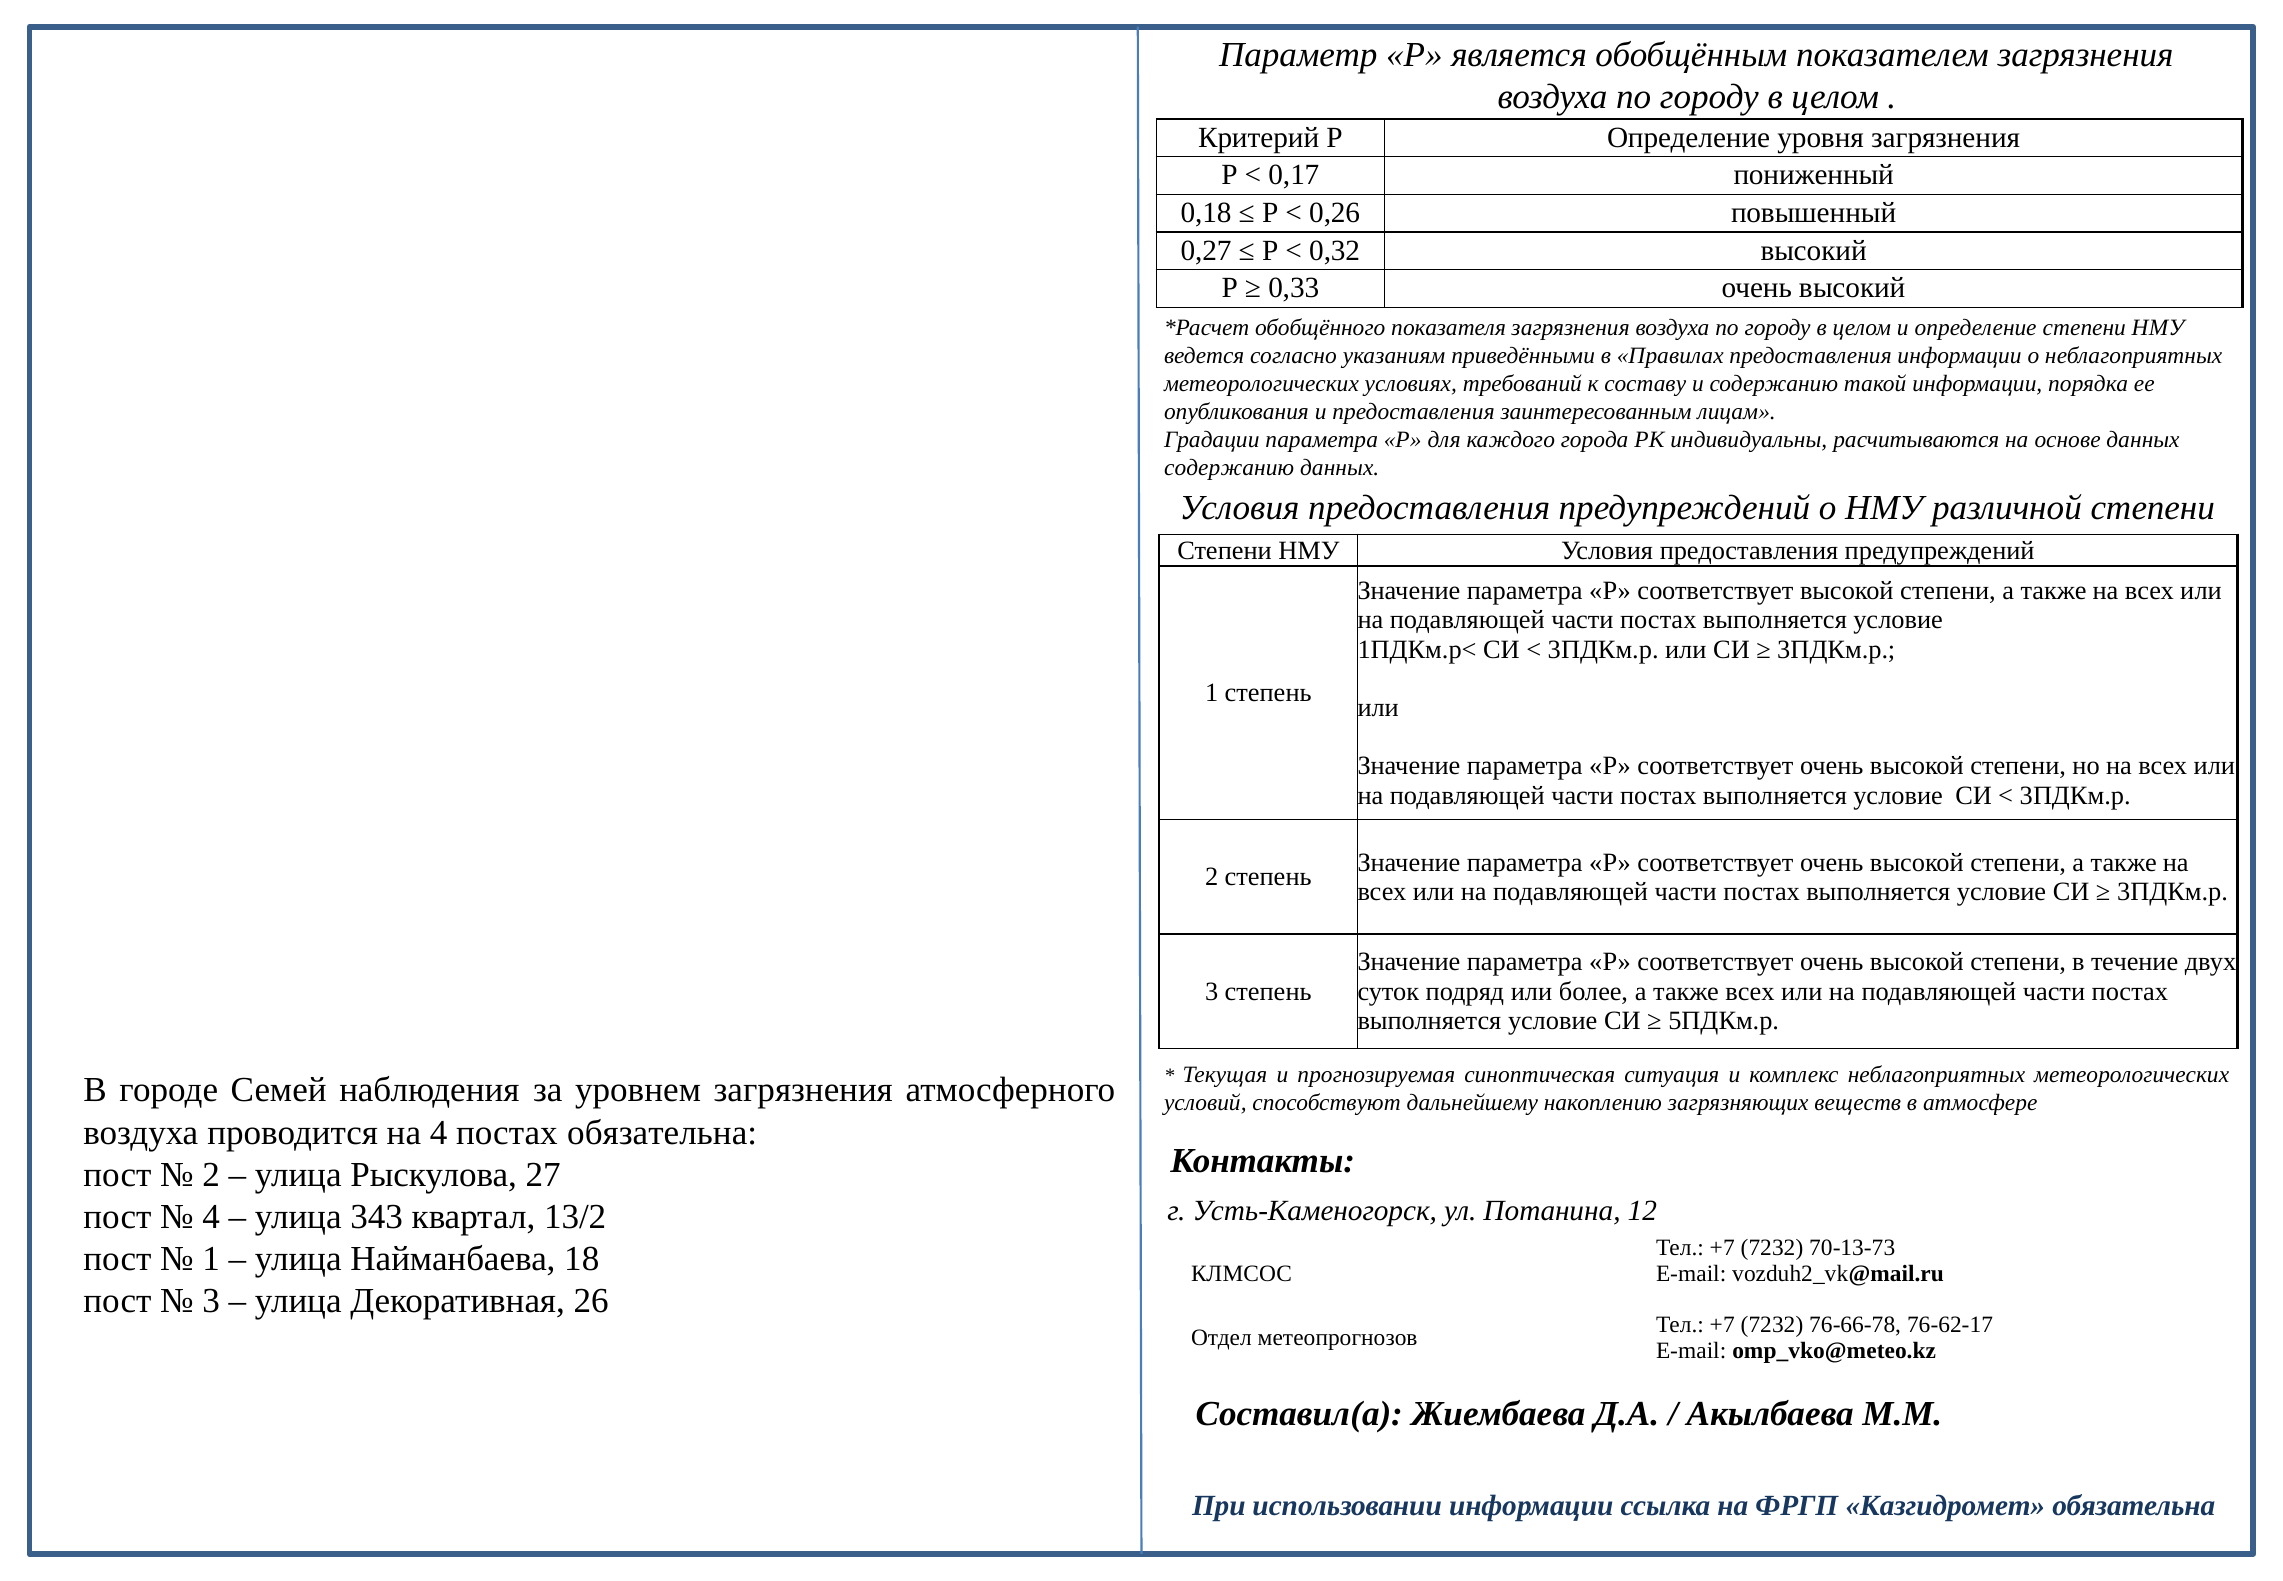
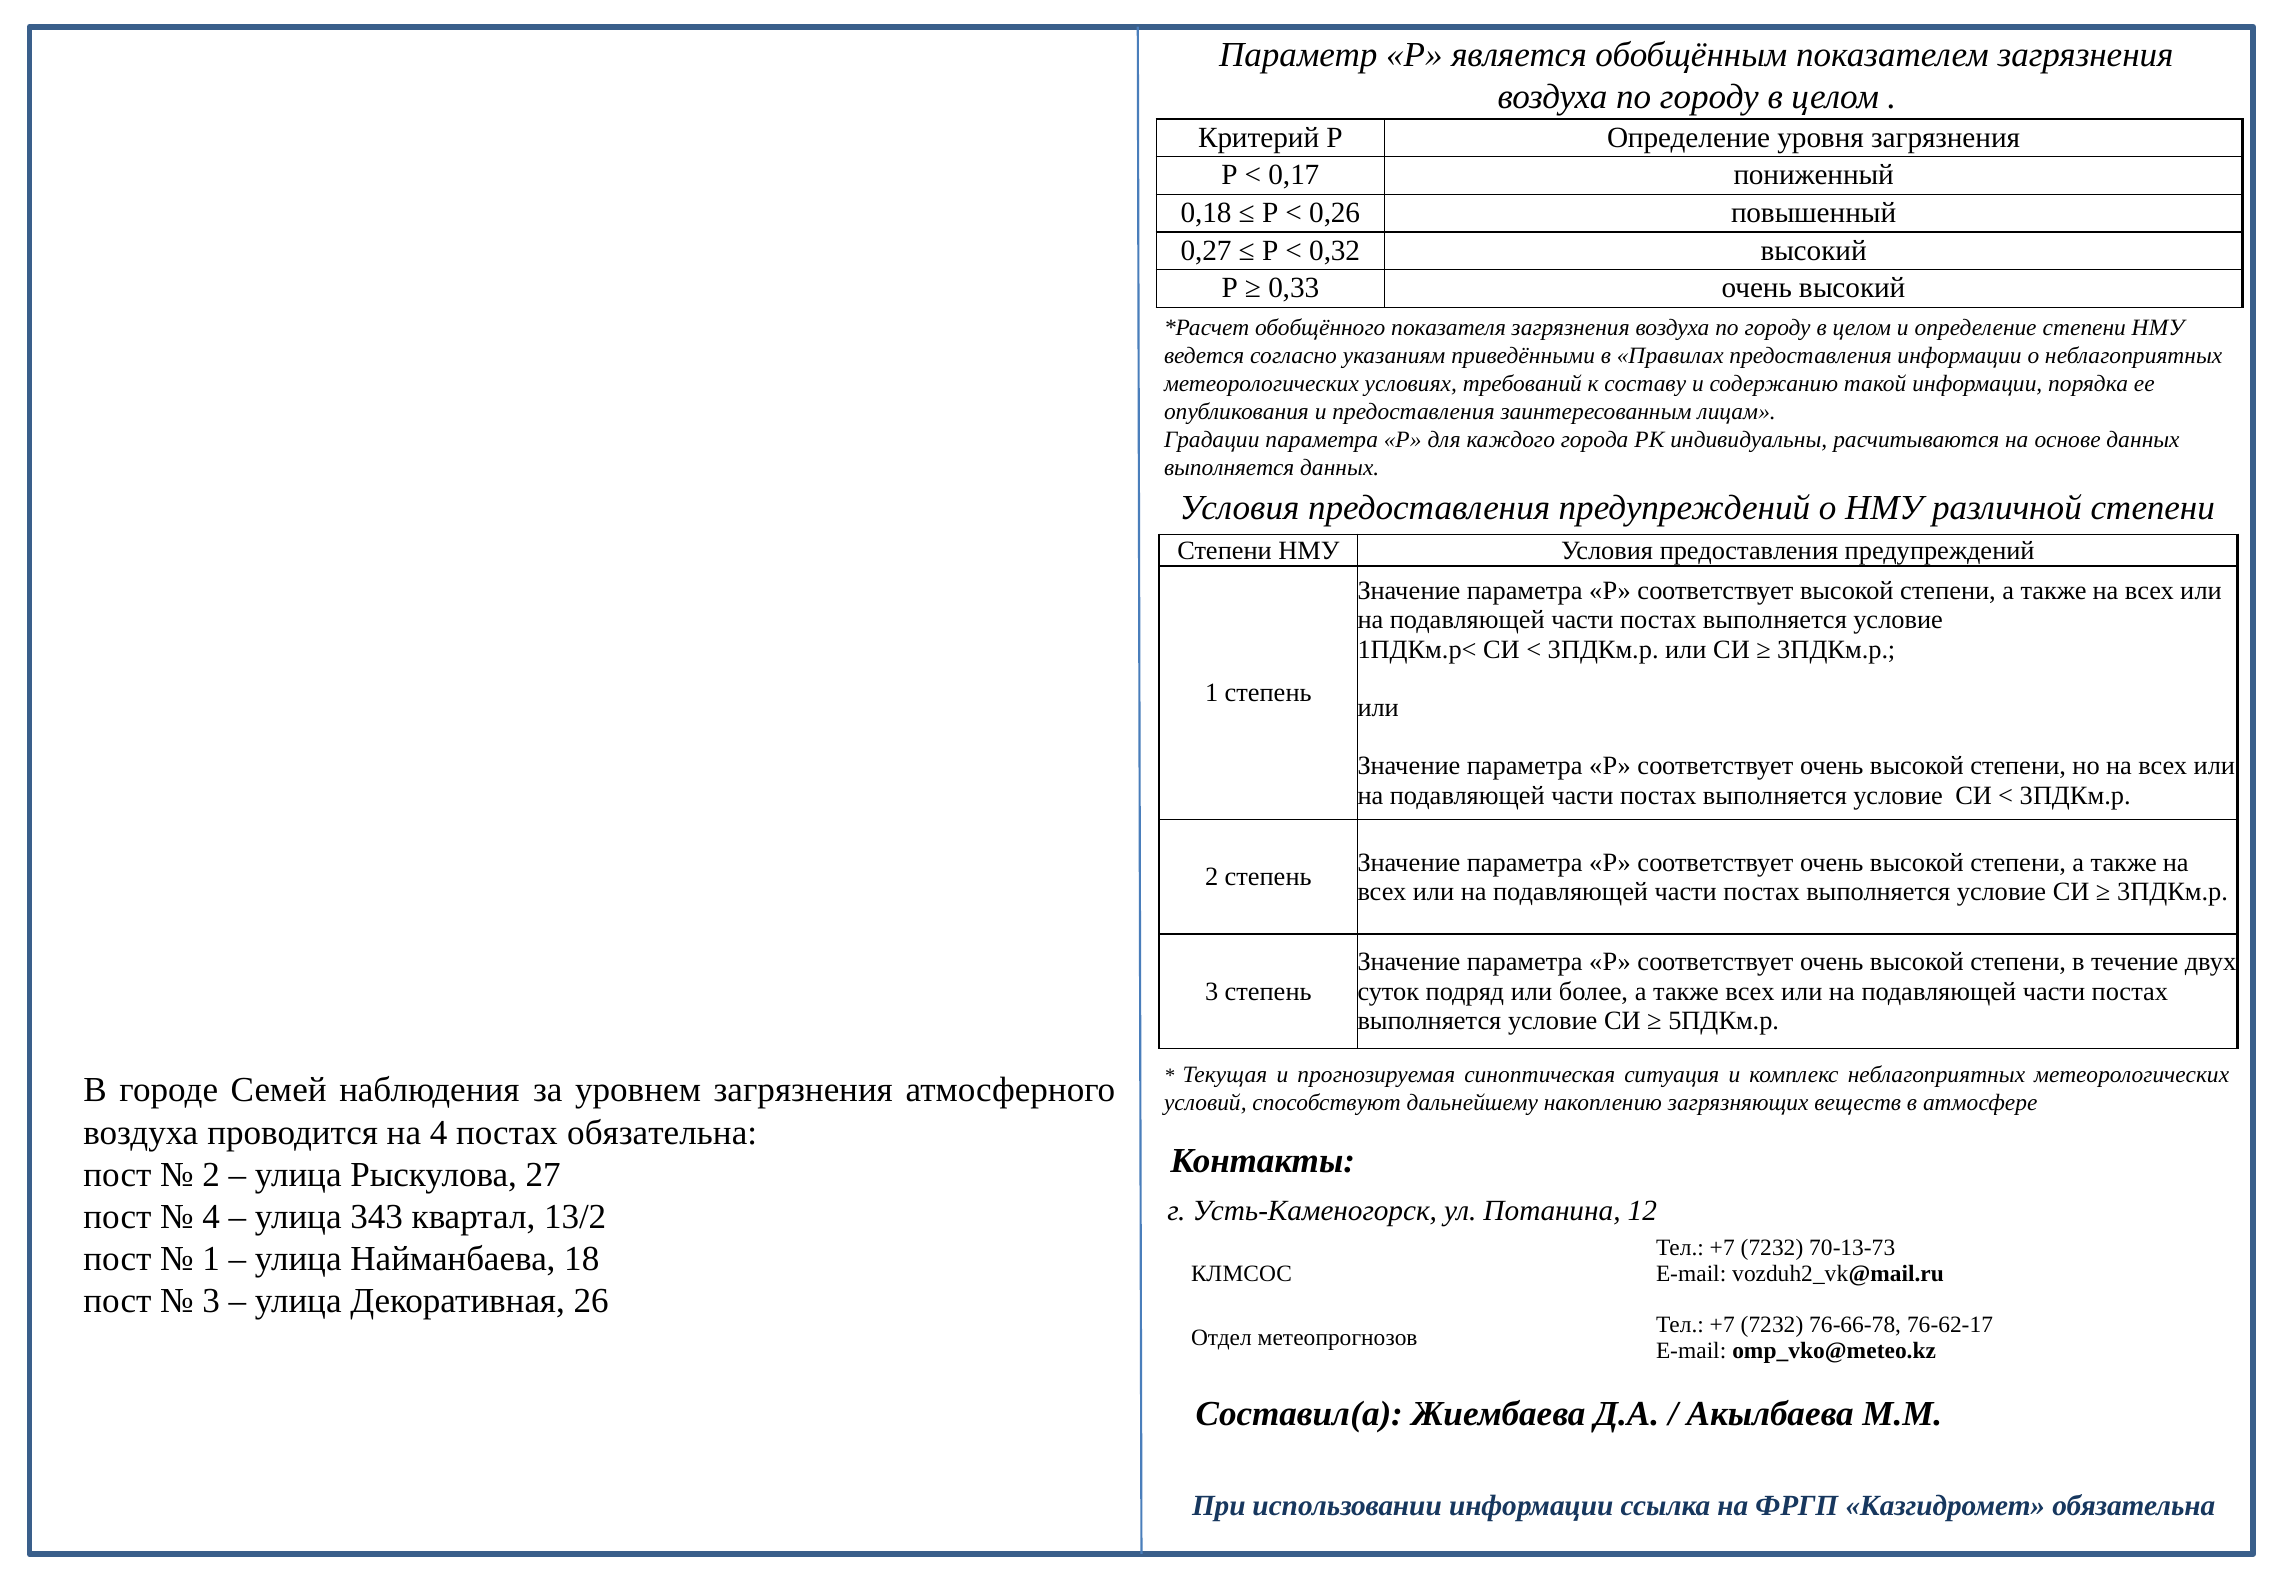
содержанию: содержанию -> выполняется (1229, 468)
